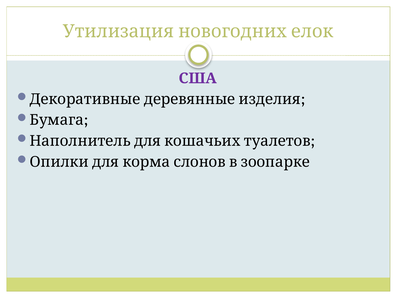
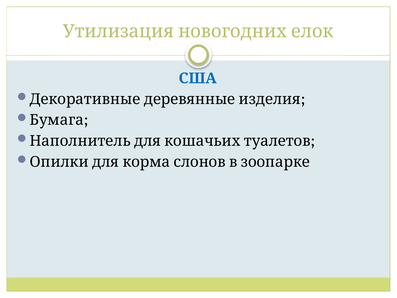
США colour: purple -> blue (198, 78)
